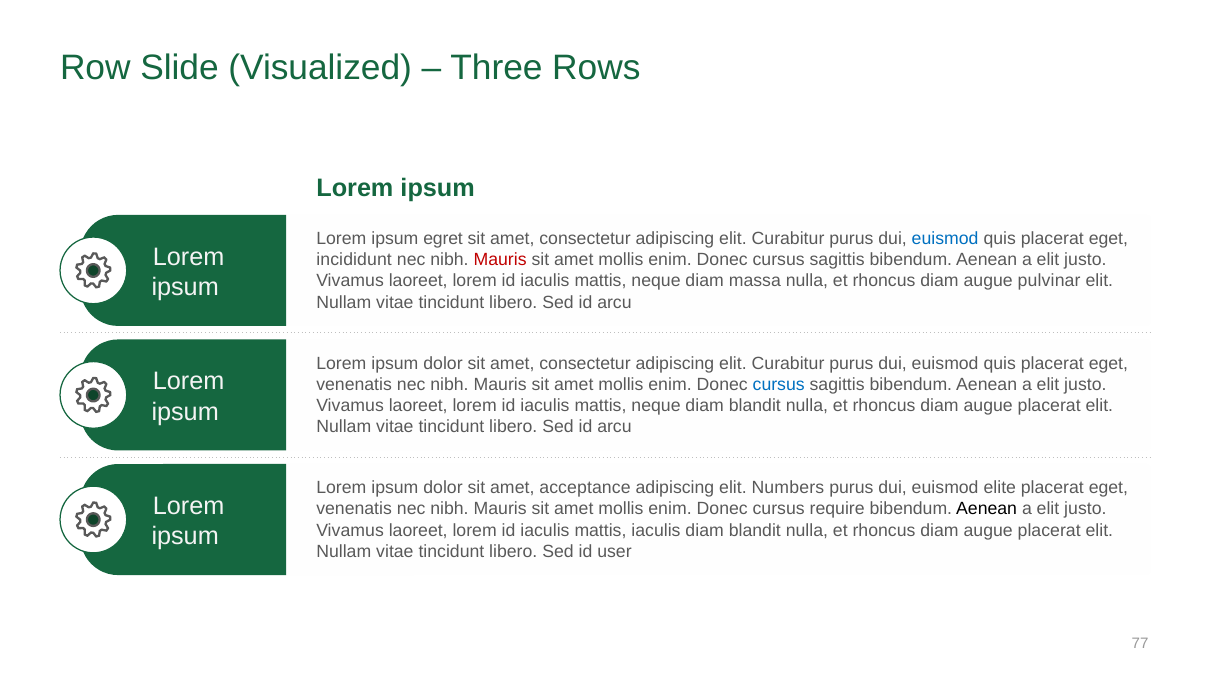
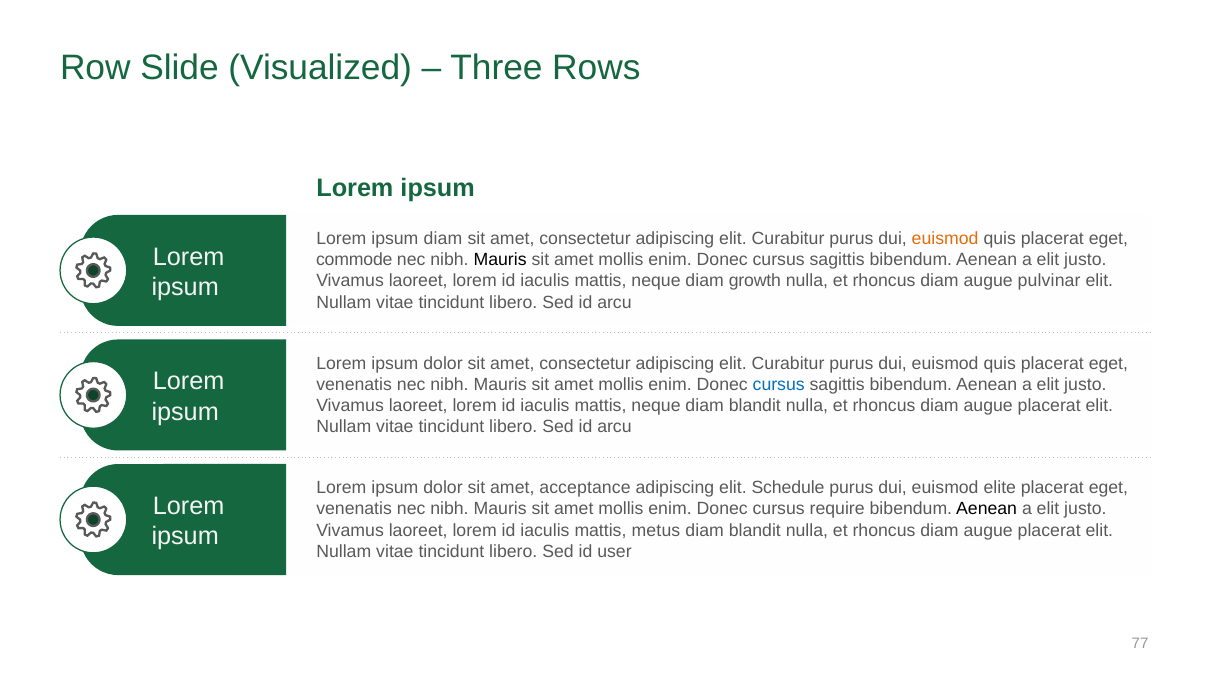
ipsum egret: egret -> diam (443, 239)
euismod colour: blue -> orange (945, 239)
incididunt: incididunt -> commode (354, 260)
Mauris colour: red -> black (500, 260)
massa: massa -> growth (755, 281)
Numbers: Numbers -> Schedule (788, 488)
mattis iaculis: iaculis -> metus (656, 530)
